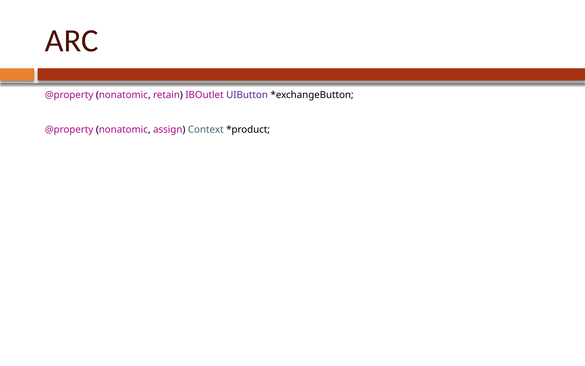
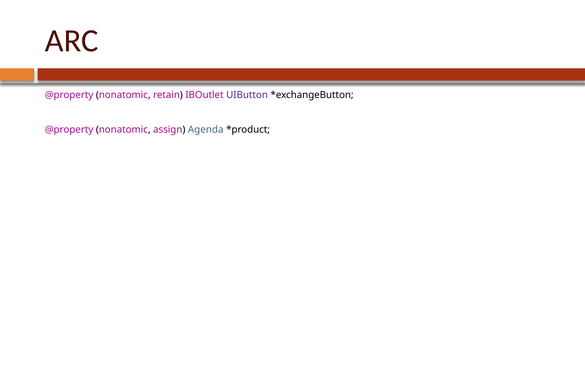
Context: Context -> Agenda (206, 129)
